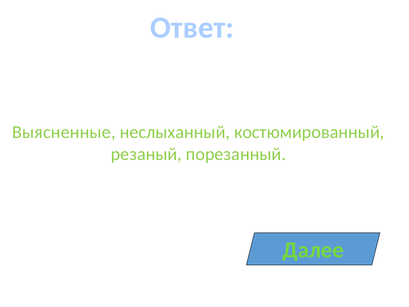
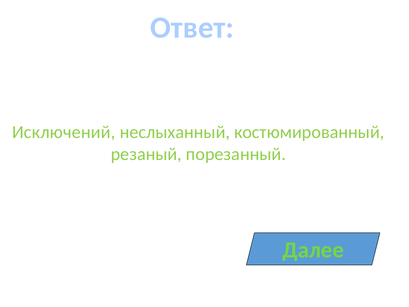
Выясненные: Выясненные -> Исключений (64, 132)
